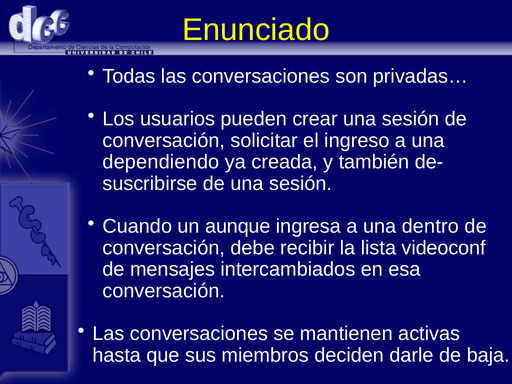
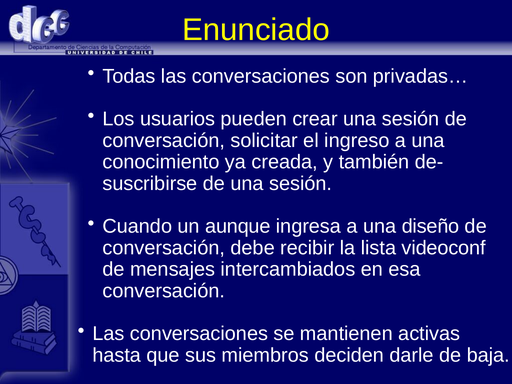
dependiendo: dependiendo -> conocimiento (161, 162)
dentro: dentro -> diseño (431, 226)
